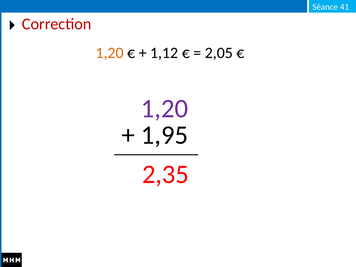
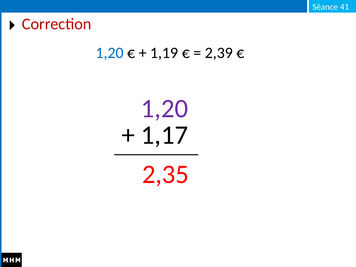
1,20 colour: orange -> blue (110, 53)
1,12: 1,12 -> 1,19 (164, 53)
2,05: 2,05 -> 2,39 (219, 53)
1,95: 1,95 -> 1,17 (165, 135)
